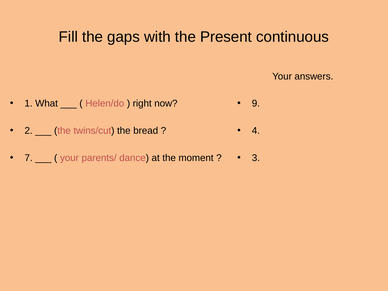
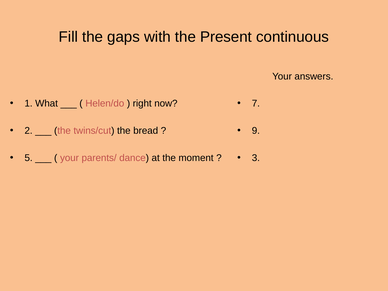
9: 9 -> 7 (256, 103)
4: 4 -> 9 (256, 131)
7: 7 -> 5 (29, 158)
